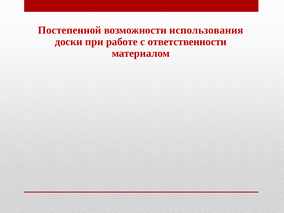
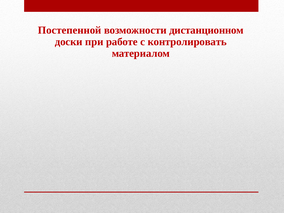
использования: использования -> дистанционном (206, 30)
ответственности: ответственности -> контролировать (187, 42)
